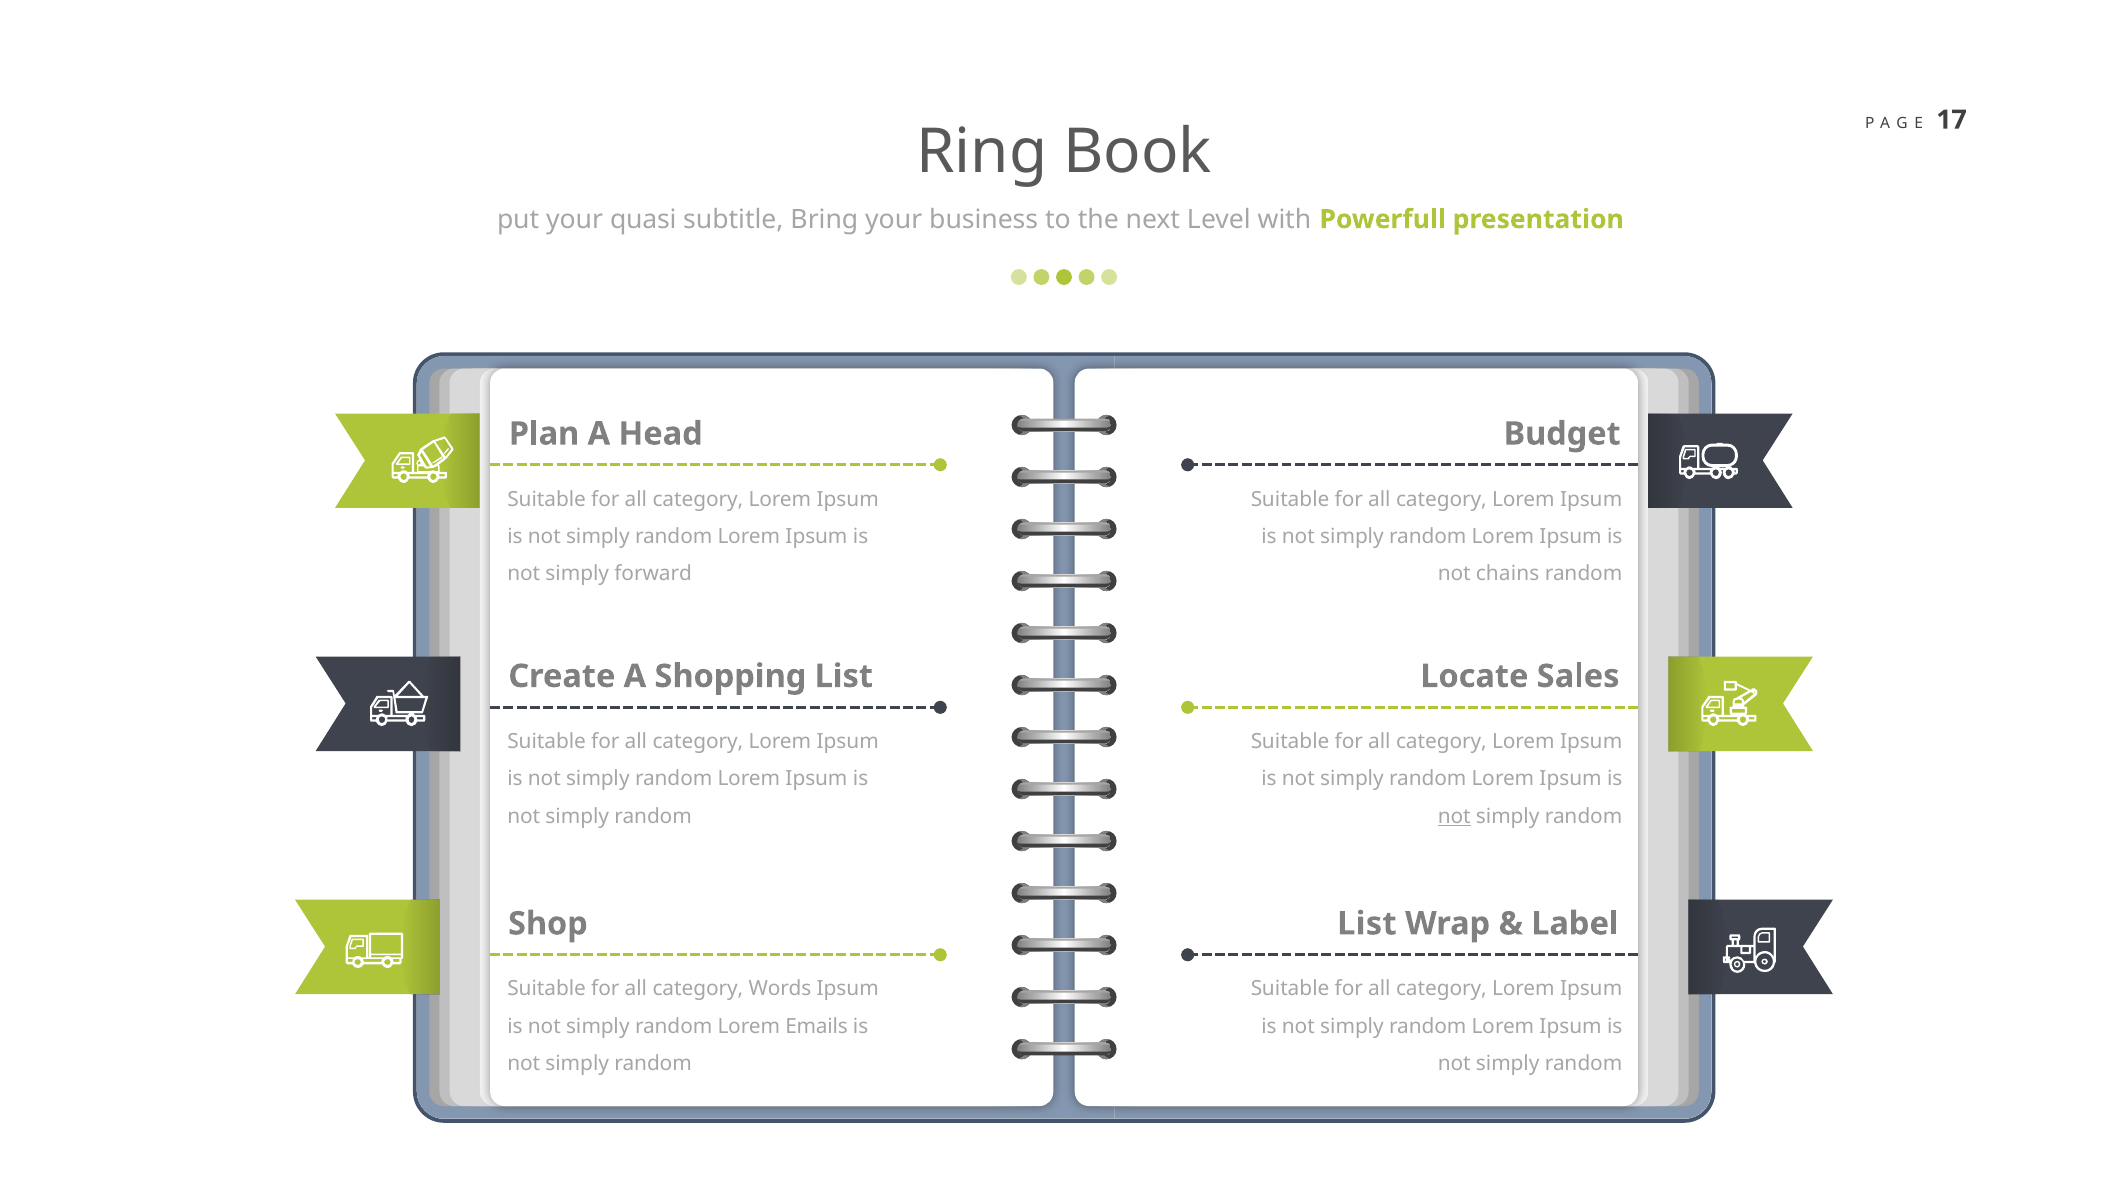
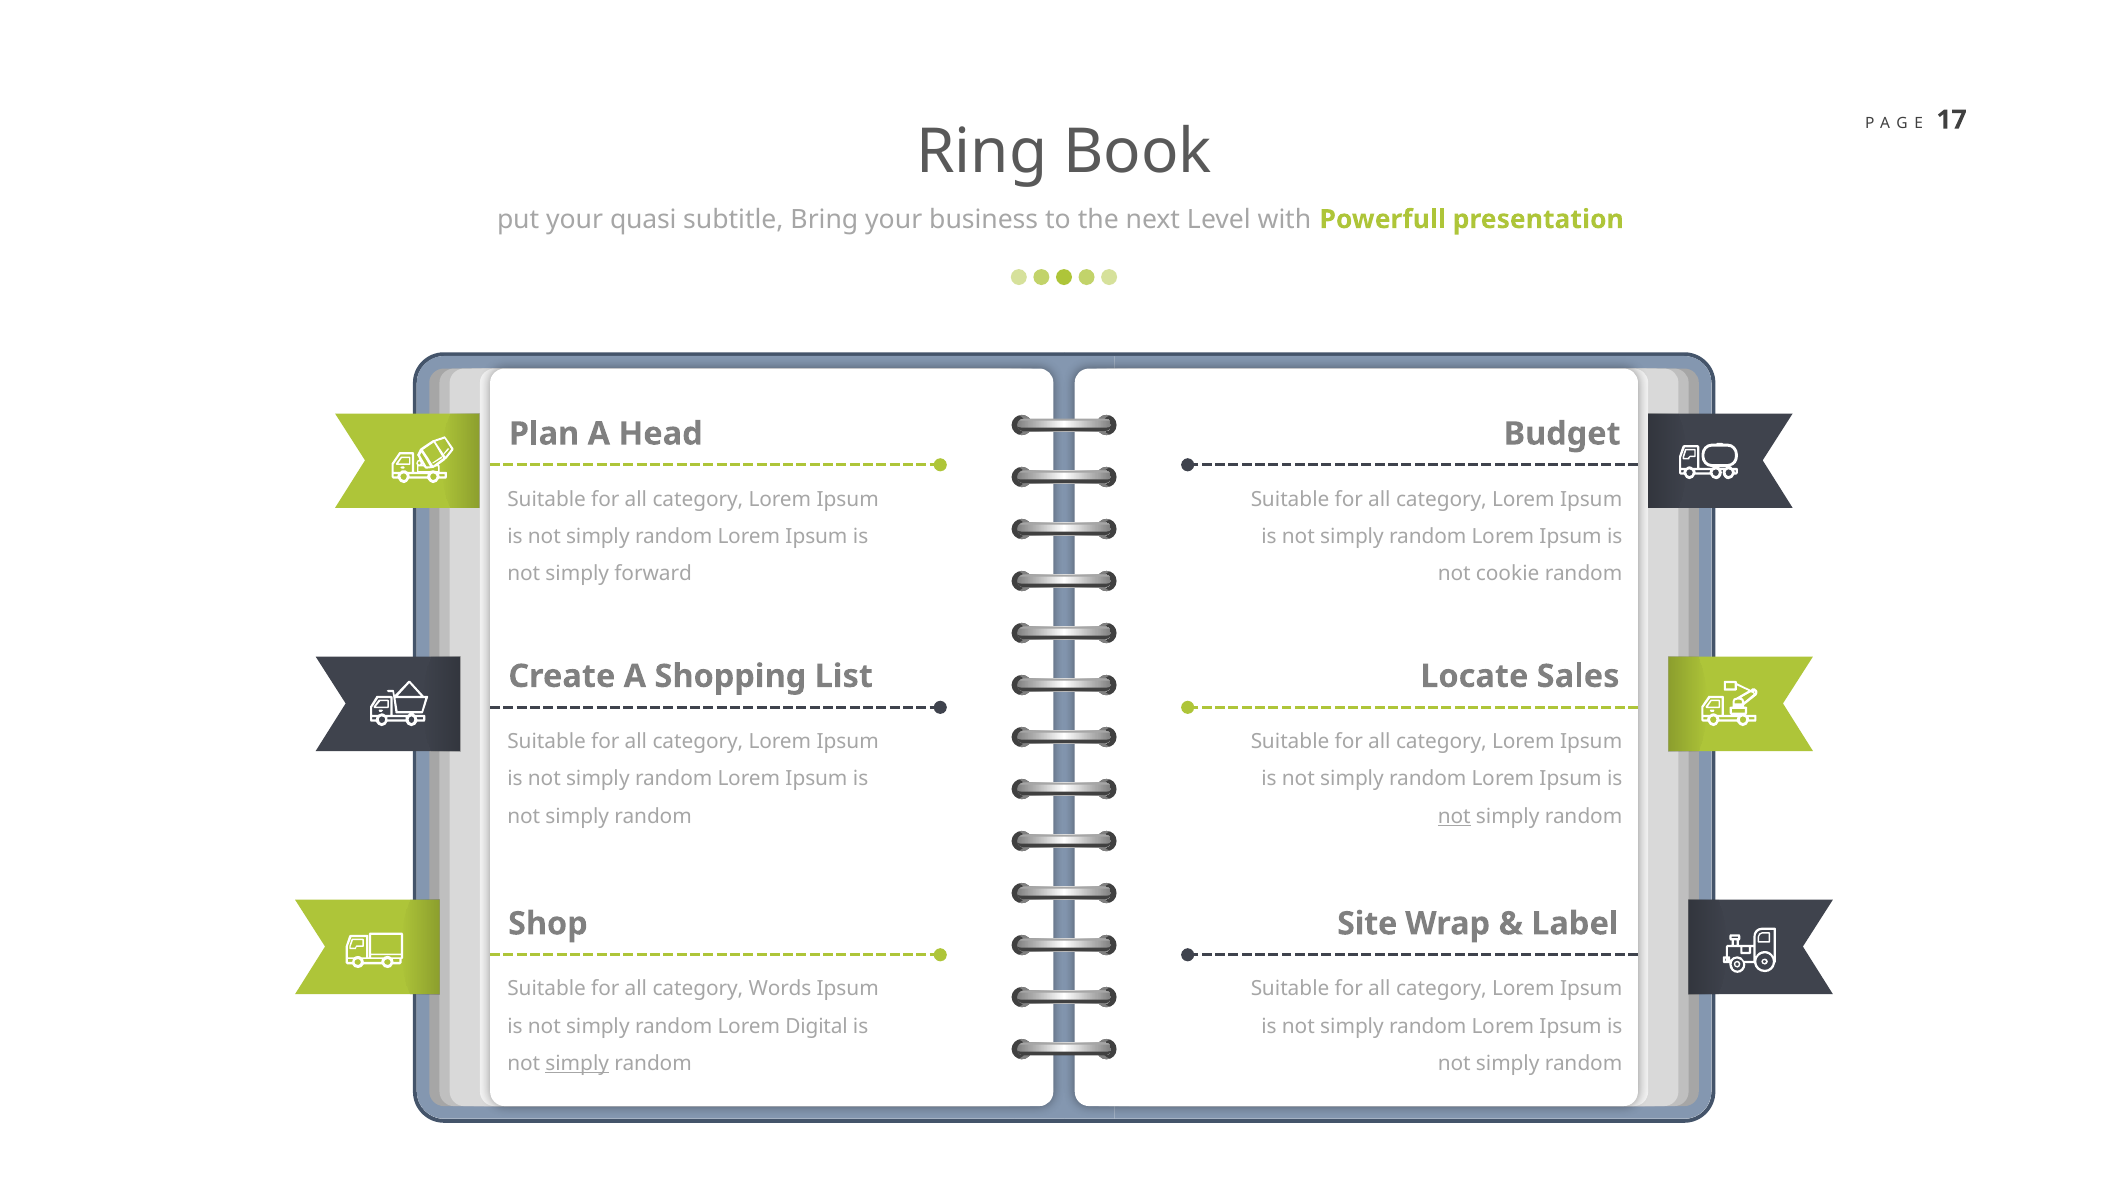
chains: chains -> cookie (1508, 574)
List: List -> Site (1367, 924)
Emails: Emails -> Digital (817, 1026)
simply underline: none -> present (577, 1064)
